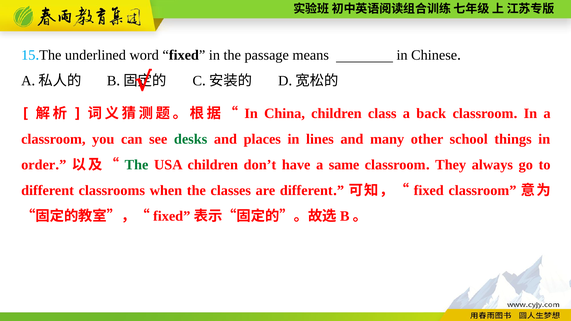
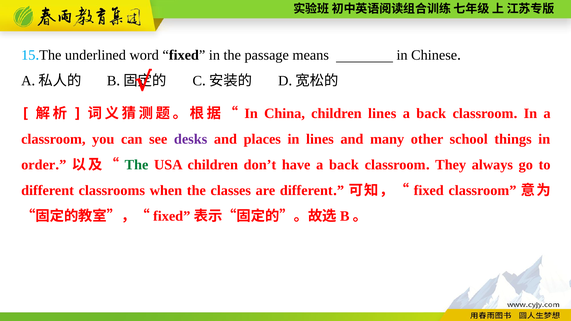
children class: class -> lines (382, 113)
desks colour: green -> purple (191, 139)
have a same: same -> back (344, 165)
